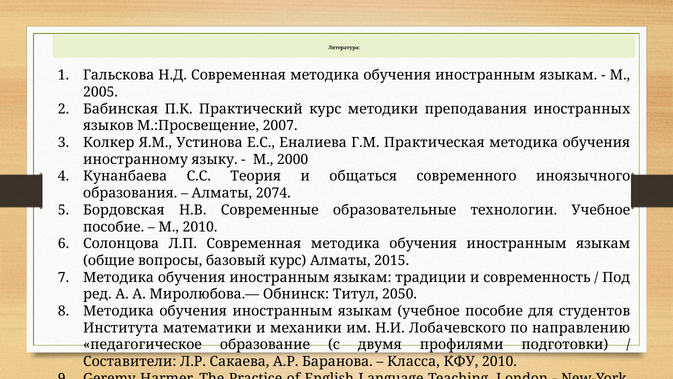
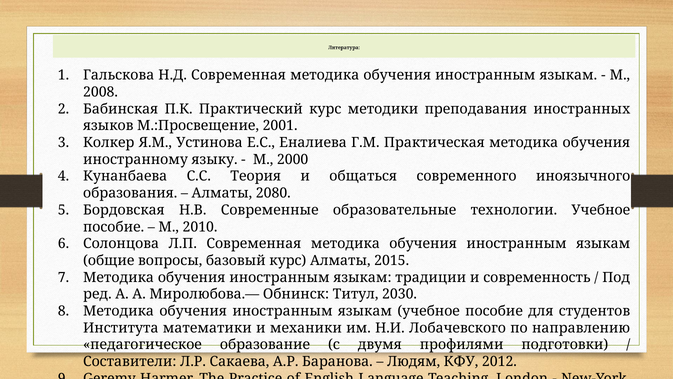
2005: 2005 -> 2008 (101, 92)
2007: 2007 -> 2001 (280, 126)
2074: 2074 -> 2080 (273, 193)
2050: 2050 -> 2030 (400, 294)
Класса: Класса -> Людям (414, 361)
КФУ 2010: 2010 -> 2012 (499, 361)
